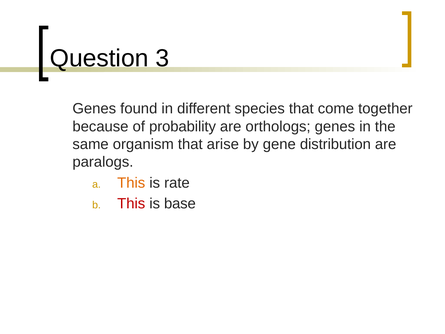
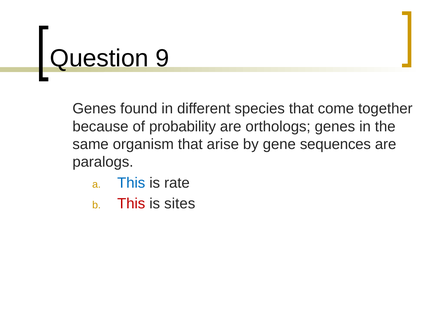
3: 3 -> 9 (162, 58)
distribution: distribution -> sequences (335, 144)
This colour: orange -> blue (131, 183)
base: base -> sites (180, 203)
